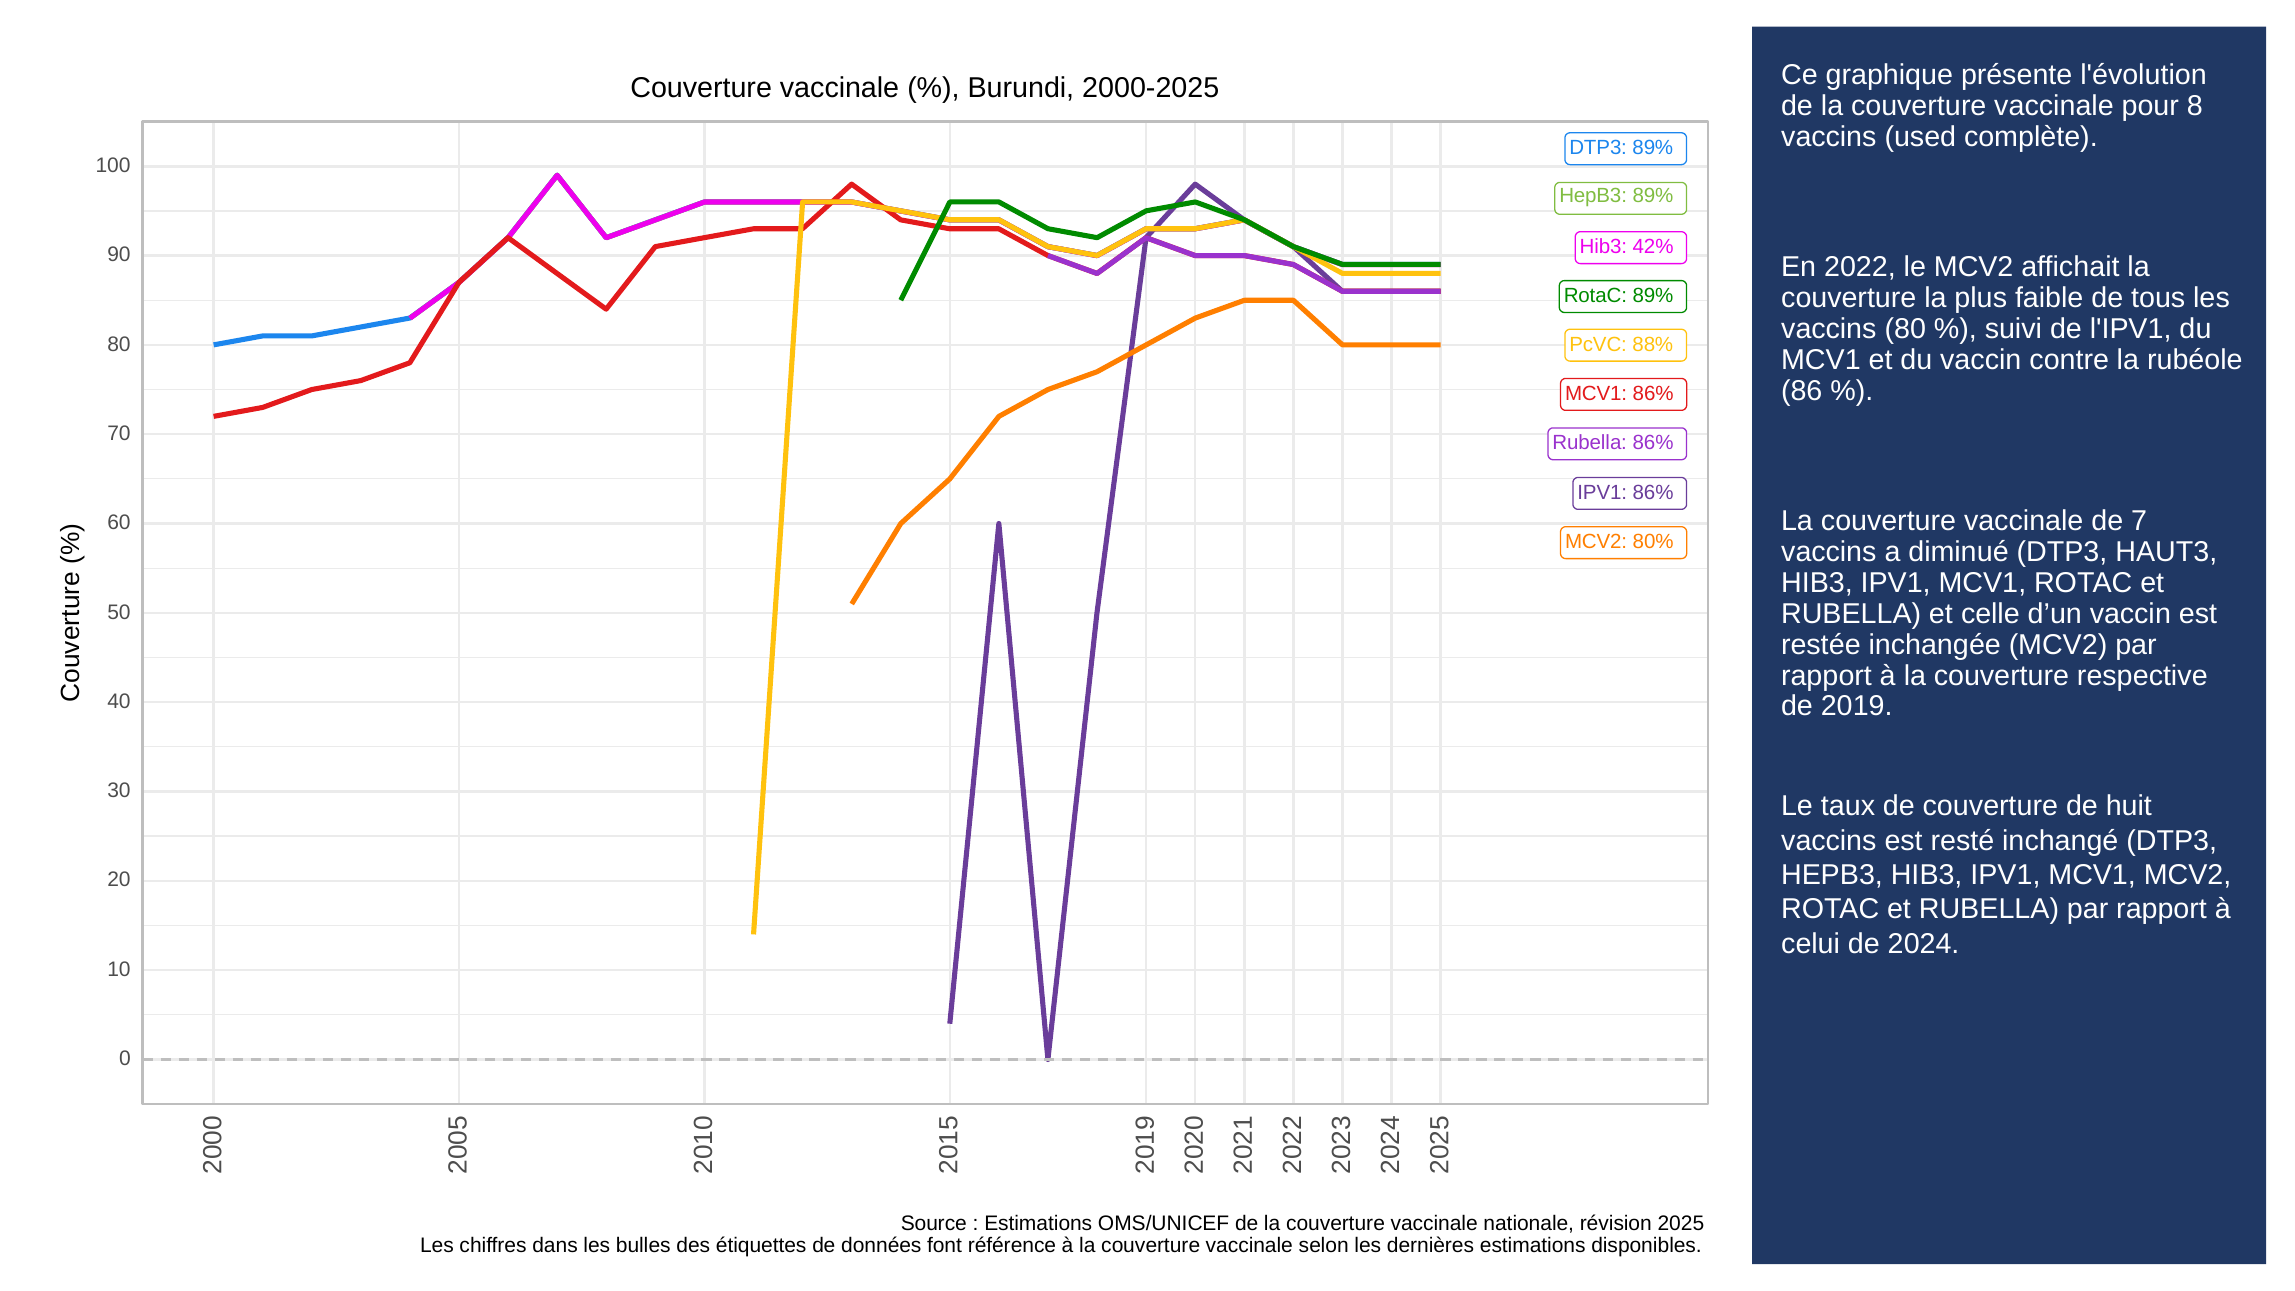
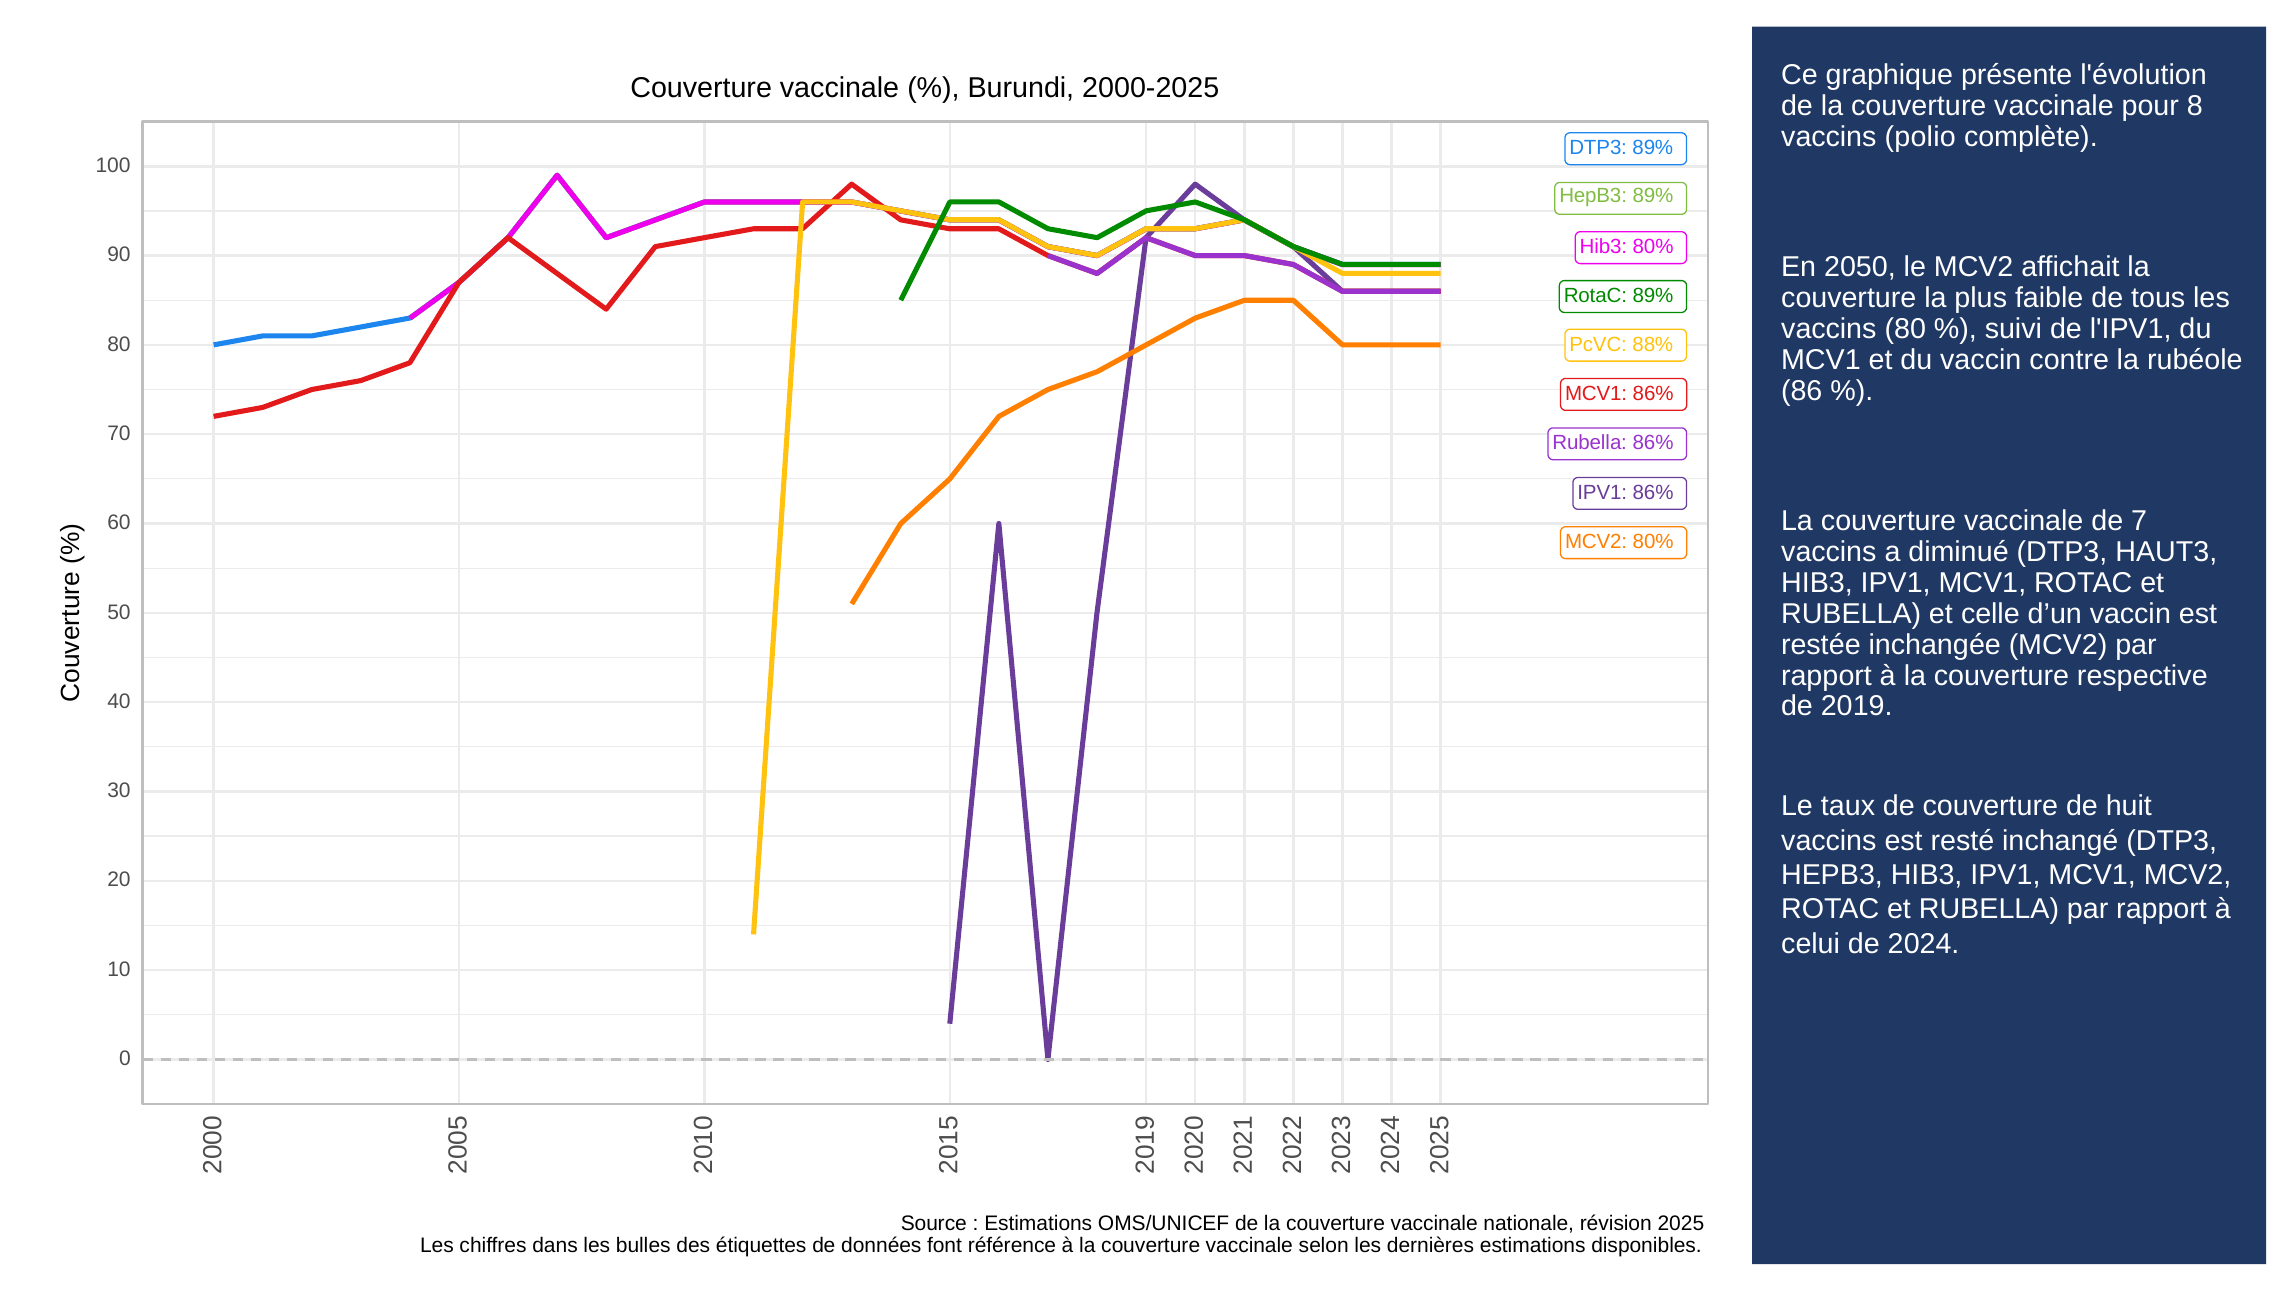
used: used -> polio (1920, 137)
Hib3 42%: 42% -> 80% (1653, 247)
2022: 2022 -> 2050 (1860, 267)
